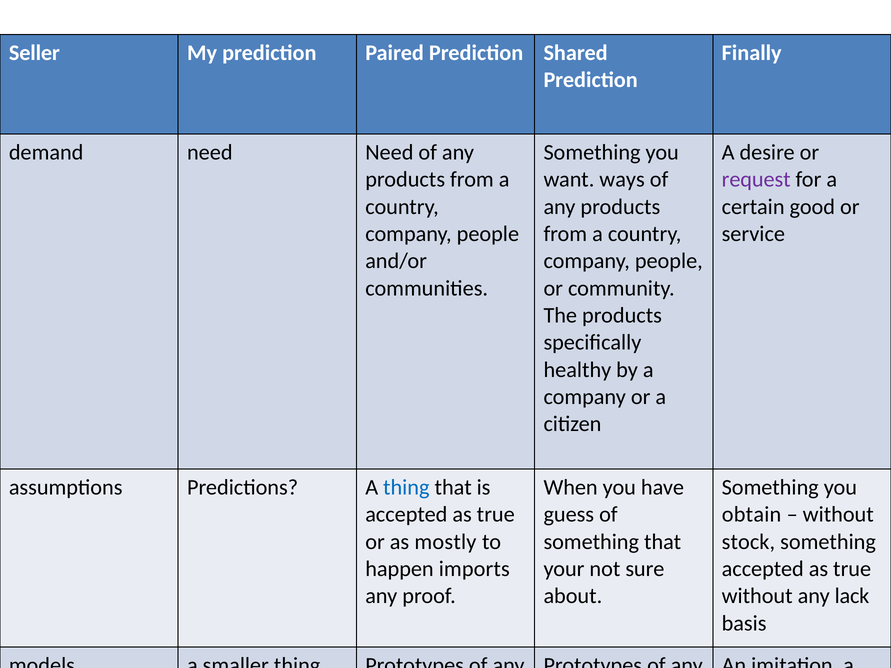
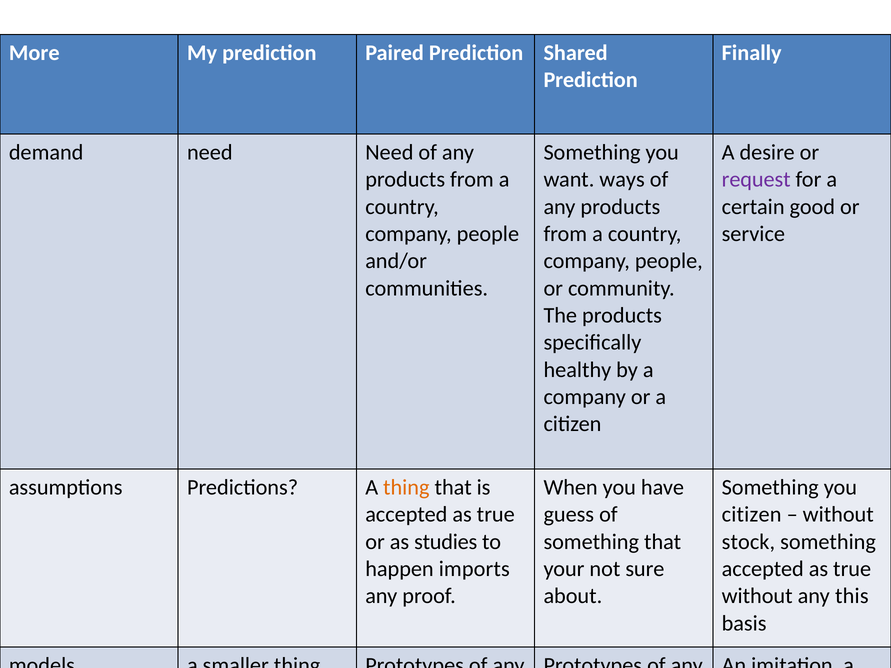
Seller: Seller -> More (34, 53)
thing colour: blue -> orange (406, 488)
obtain: obtain -> citizen (752, 515)
mostly: mostly -> studies (446, 542)
lack: lack -> this (852, 596)
